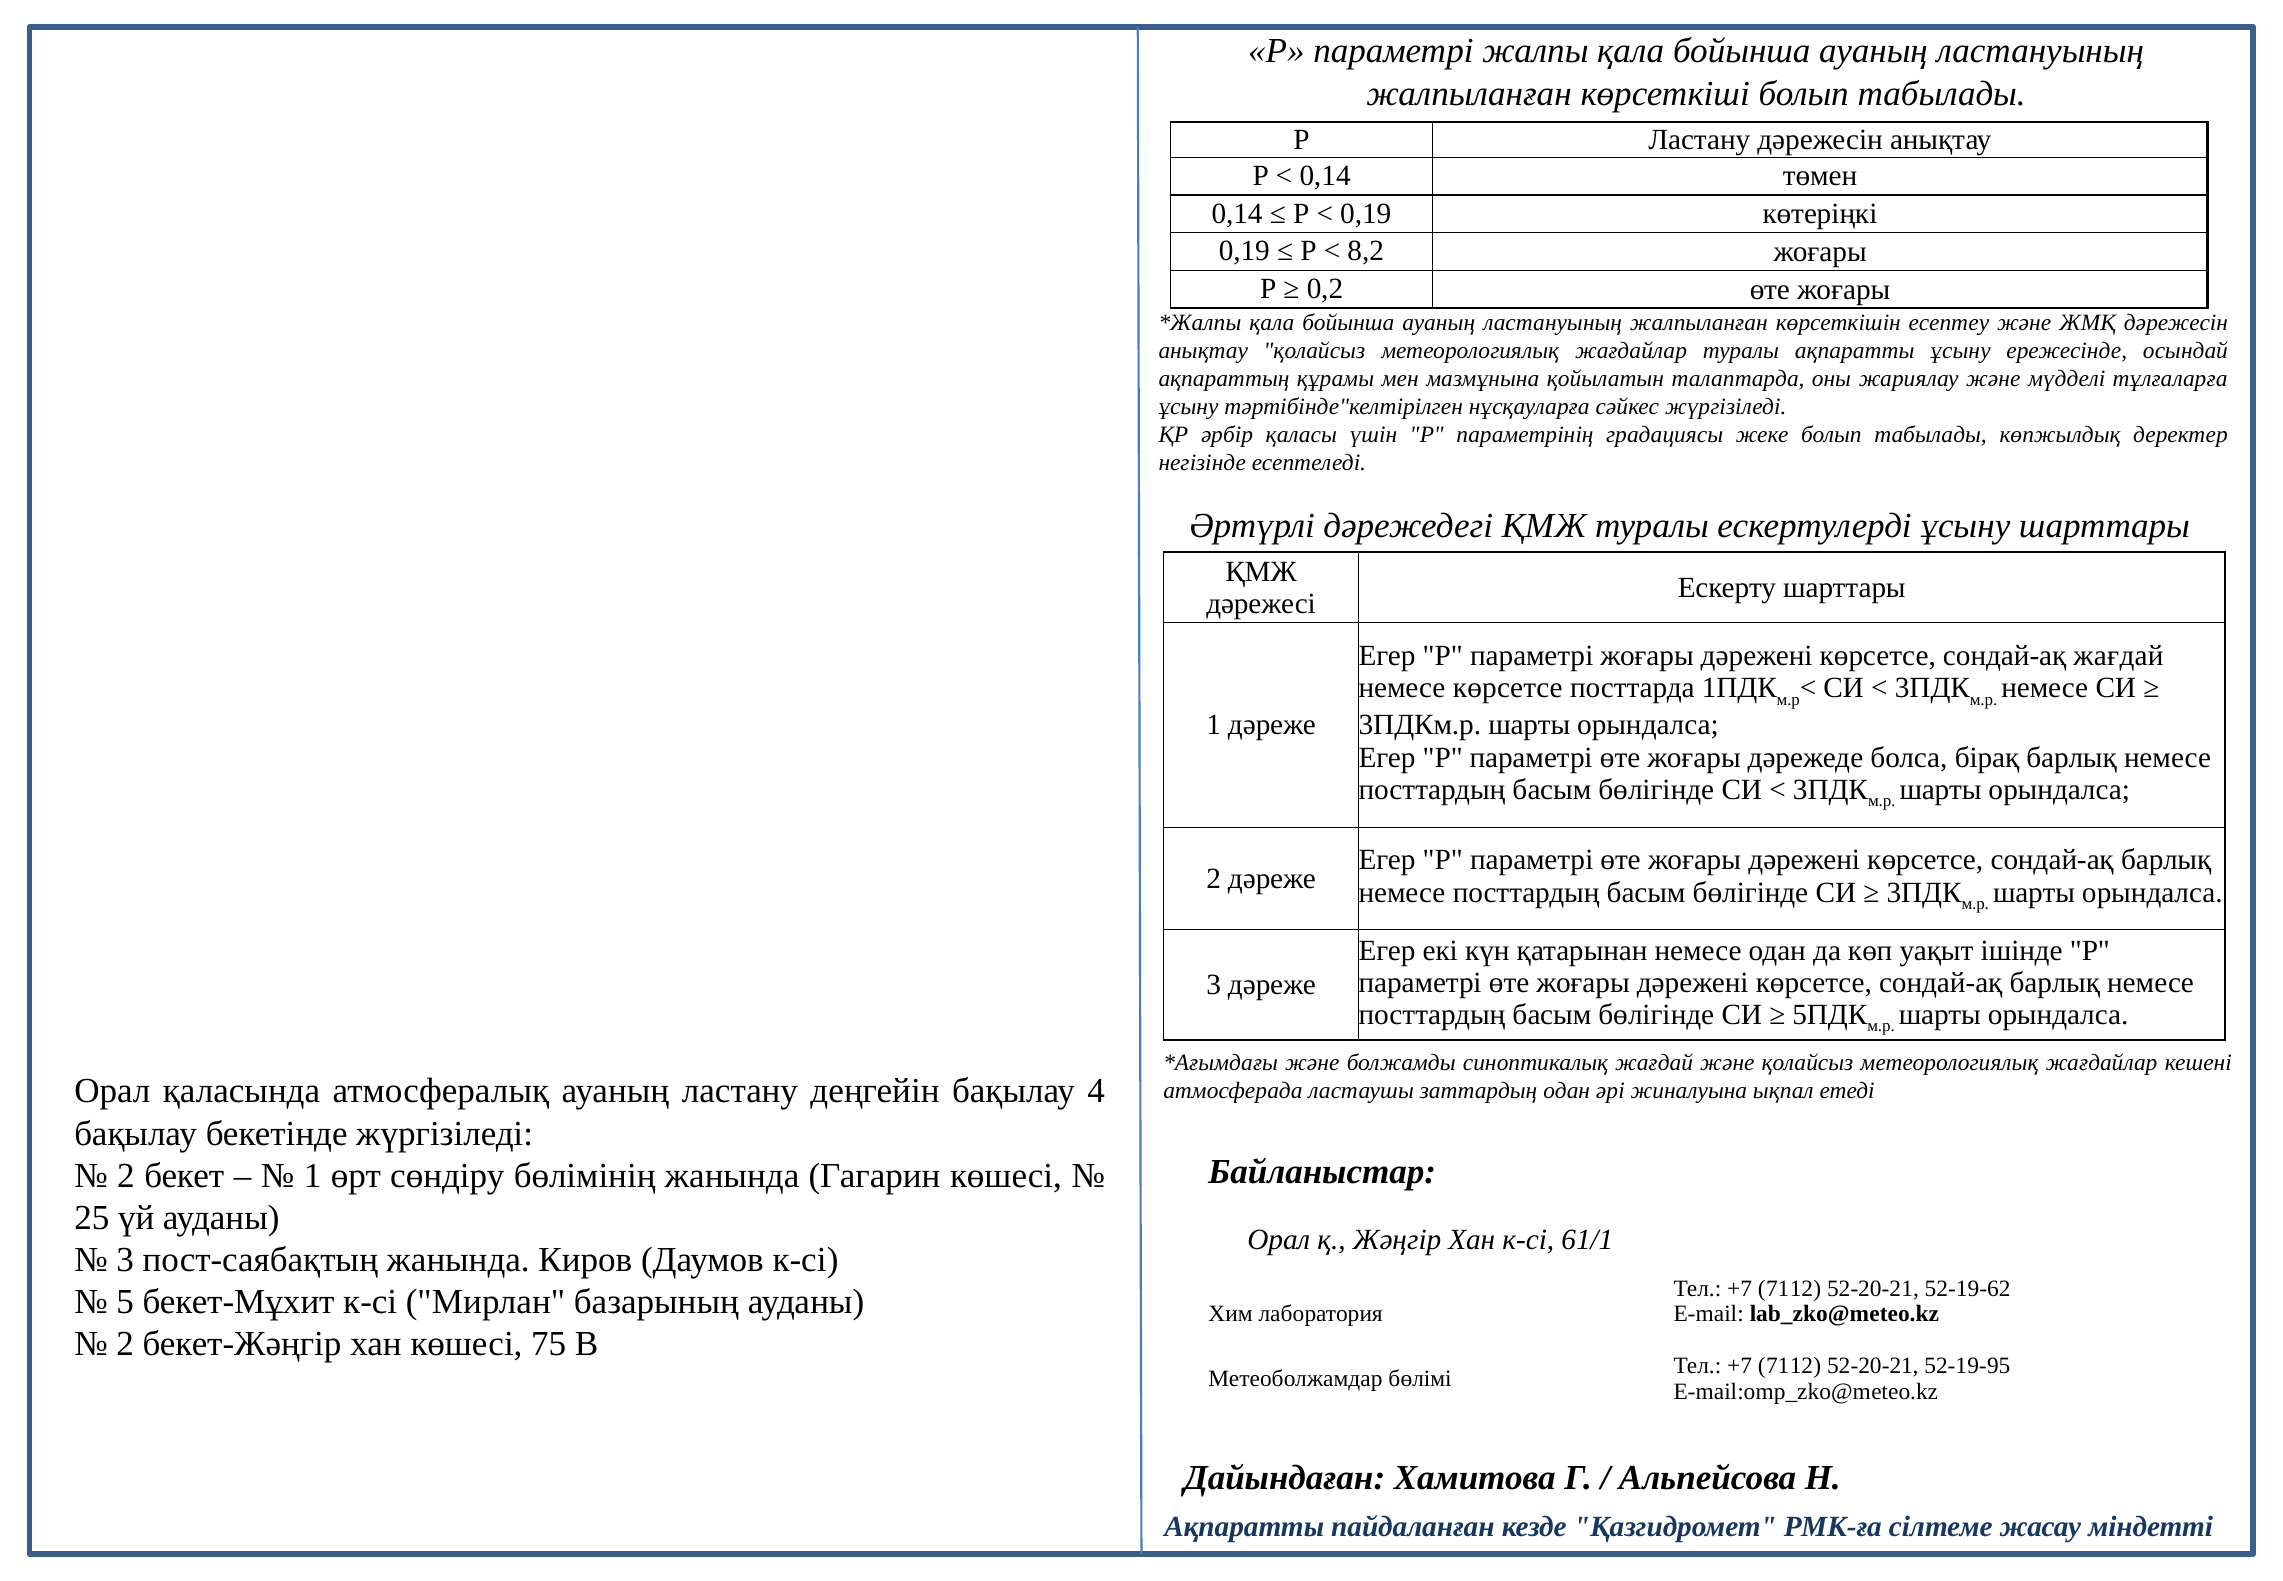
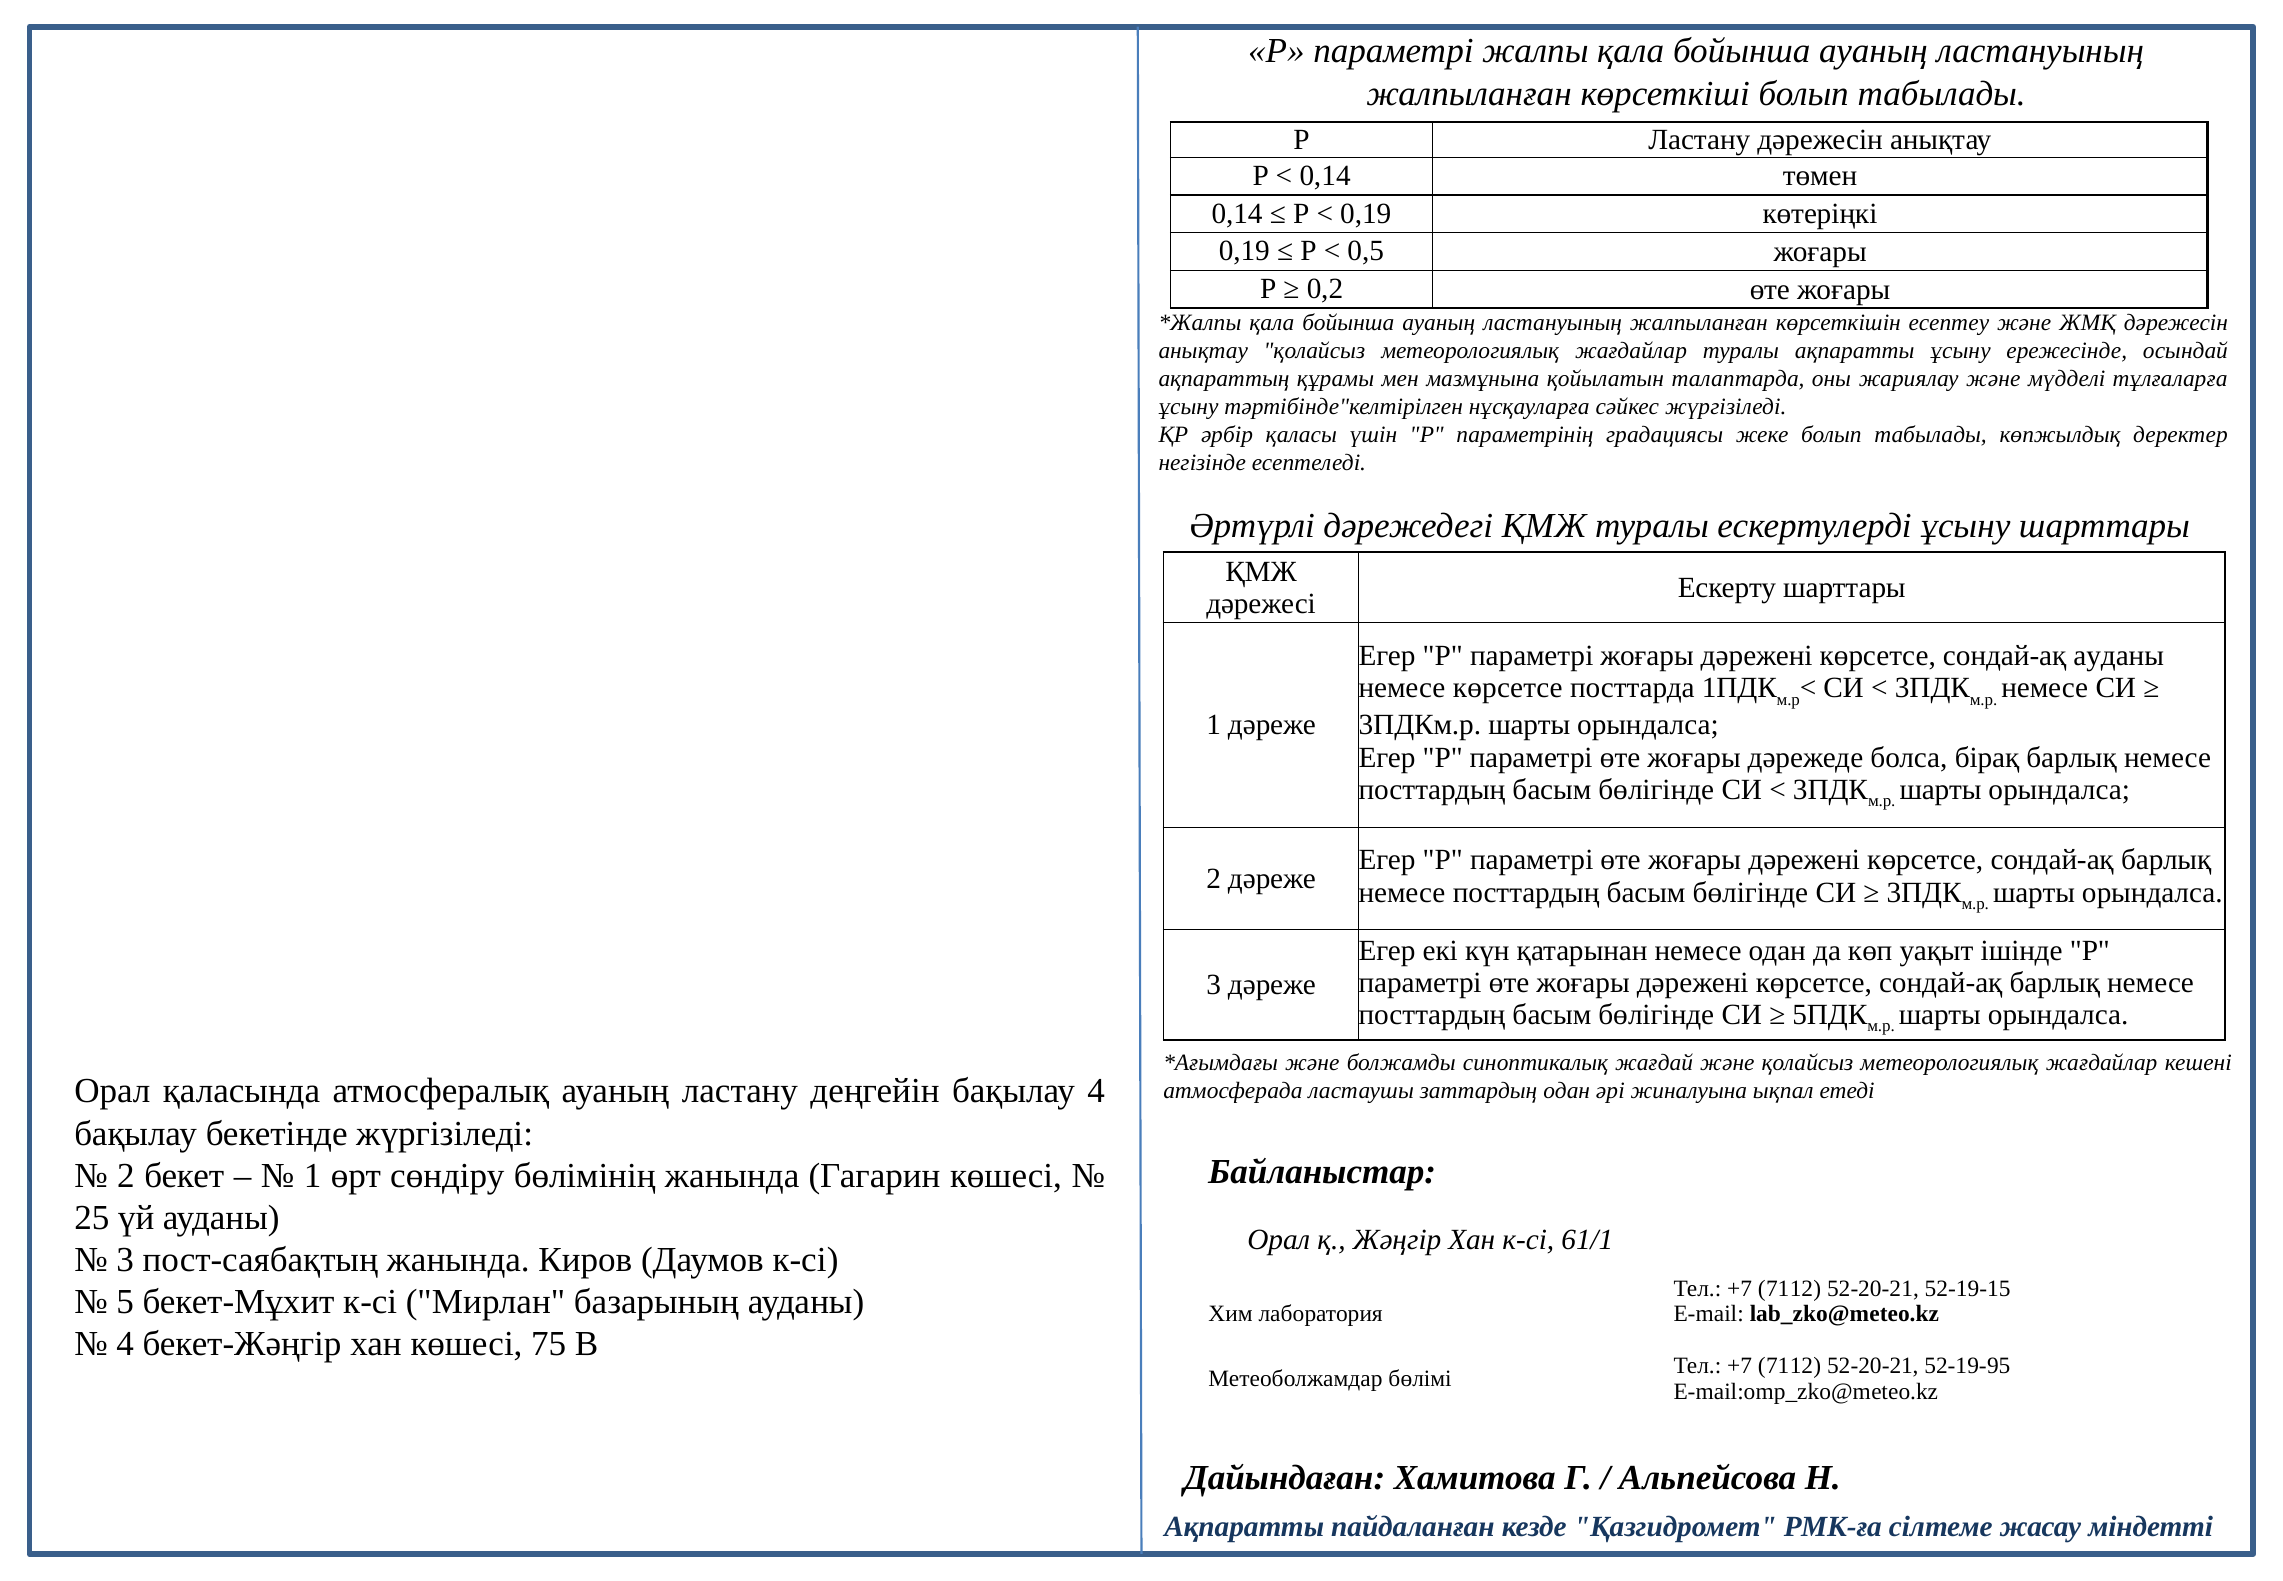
8,2: 8,2 -> 0,5 (1366, 251)
сондай-ақ жағдай: жағдай -> ауданы (2119, 656)
52-19-62: 52-19-62 -> 52-19-15 (1968, 1288)
2: 2 -> 4 (125, 1344)
